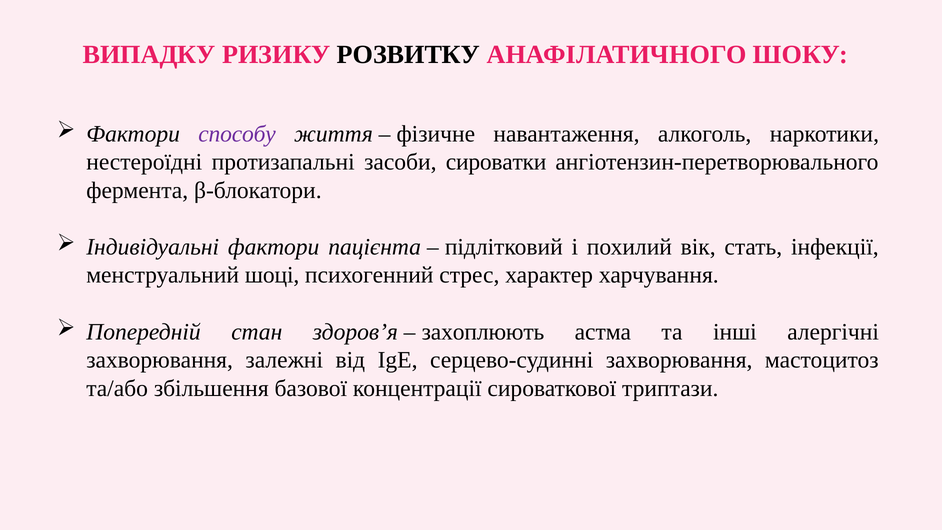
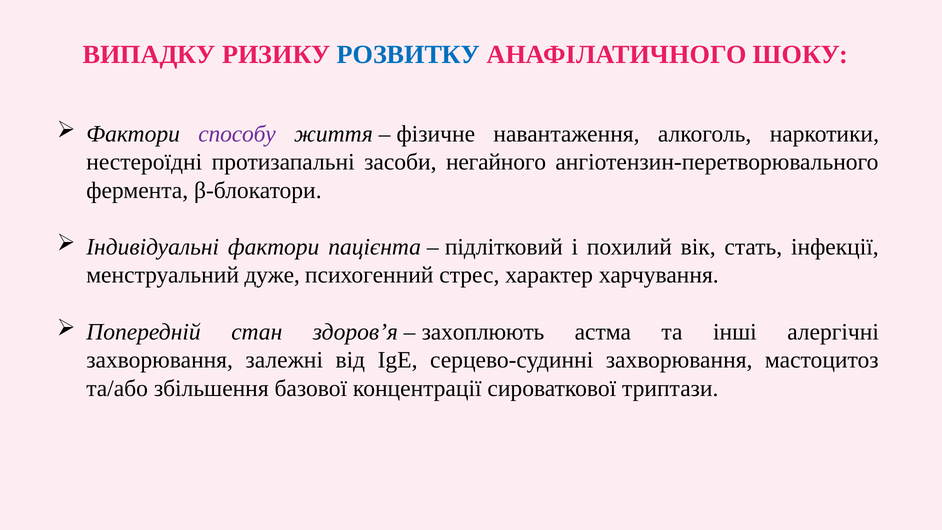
РОЗВИТКУ colour: black -> blue (409, 55)
сироватки: сироватки -> негайного (496, 162)
шоці: шоці -> дуже (272, 275)
